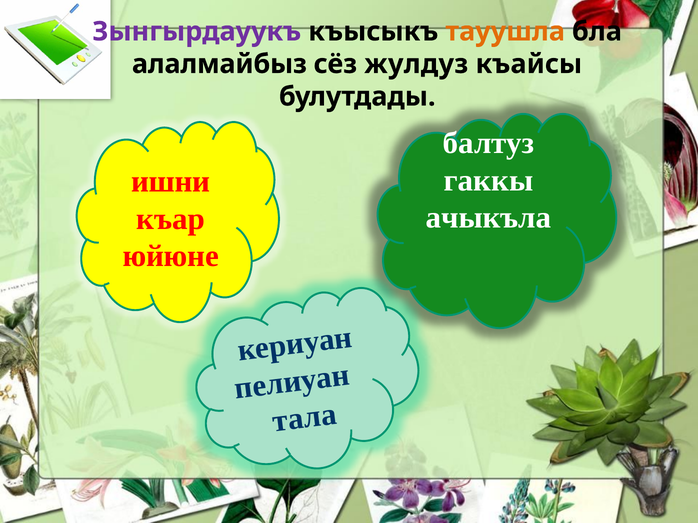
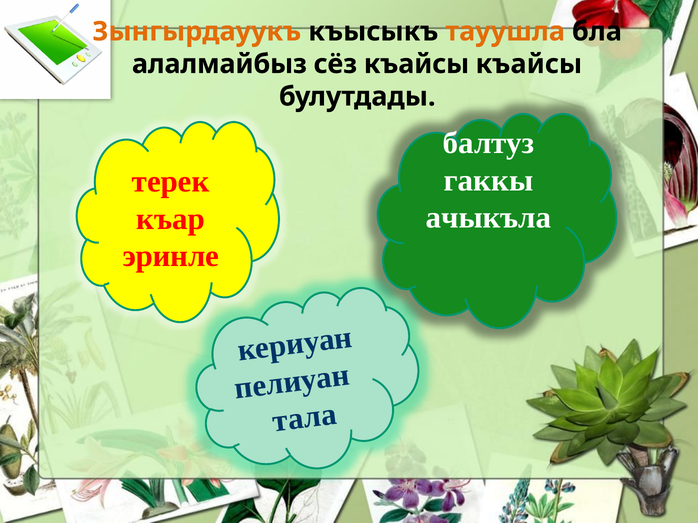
Зынгырдауукъ colour: purple -> orange (197, 32)
сёз жулдуз: жулдуз -> къайсы (417, 64)
ишни: ишни -> терек (171, 182)
юйюне: юйюне -> эринле (171, 256)
